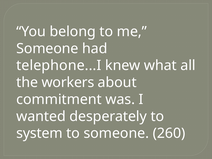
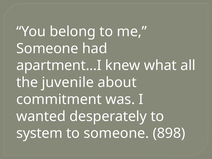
telephone...I: telephone...I -> apartment...I (59, 65)
workers: workers -> juvenile (68, 82)
260: 260 -> 898 (169, 133)
